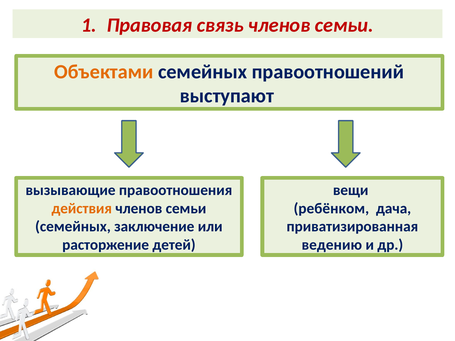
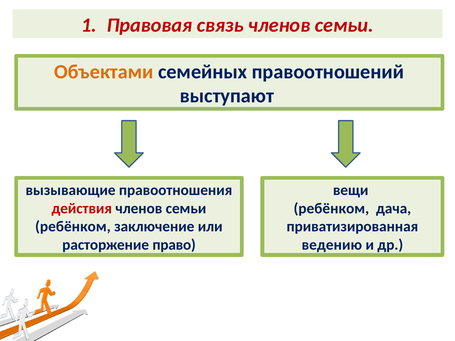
действия colour: orange -> red (82, 209)
семейных: семейных -> ребёнком (73, 227)
детей: детей -> право (174, 245)
